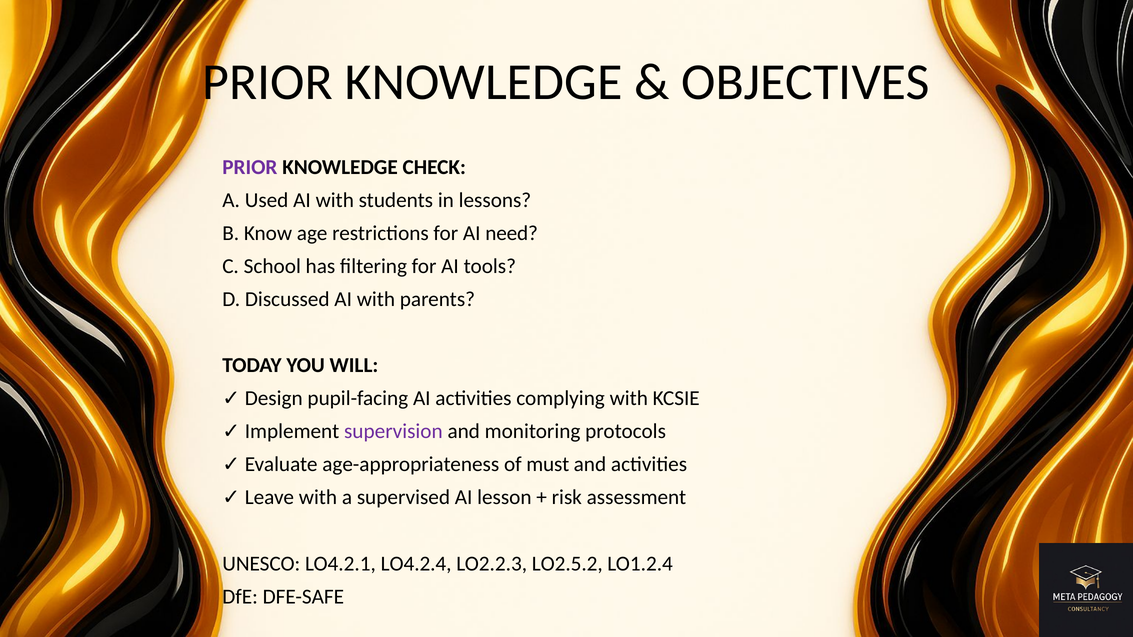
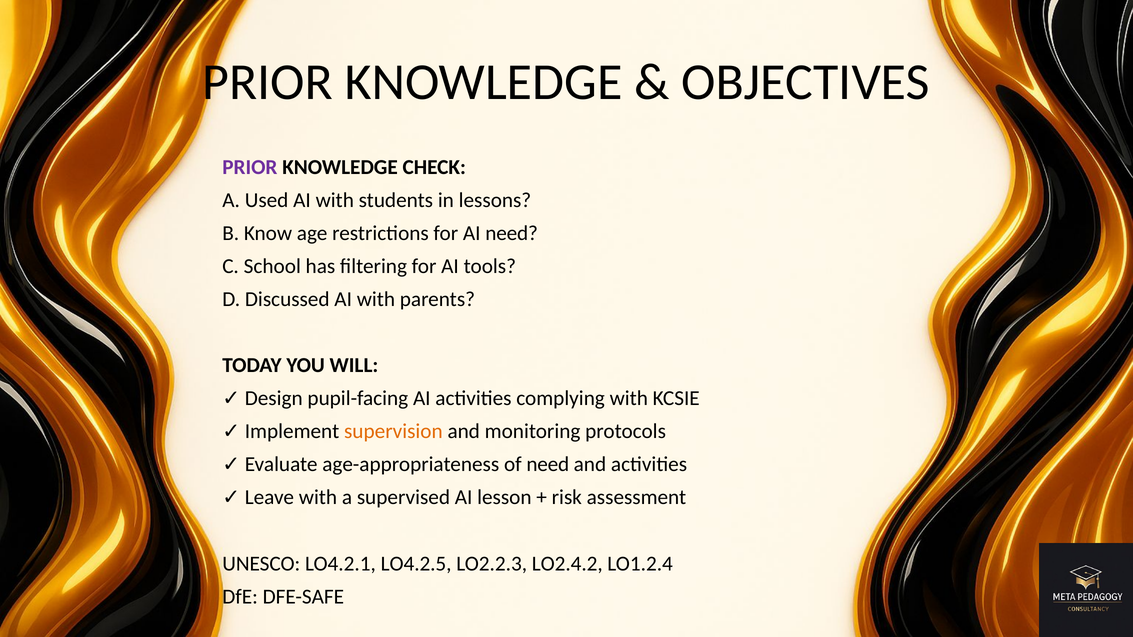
supervision colour: purple -> orange (393, 432)
of must: must -> need (548, 465)
LO4.2.4: LO4.2.4 -> LO4.2.5 (416, 564)
LO2.5.2: LO2.5.2 -> LO2.4.2 (567, 564)
